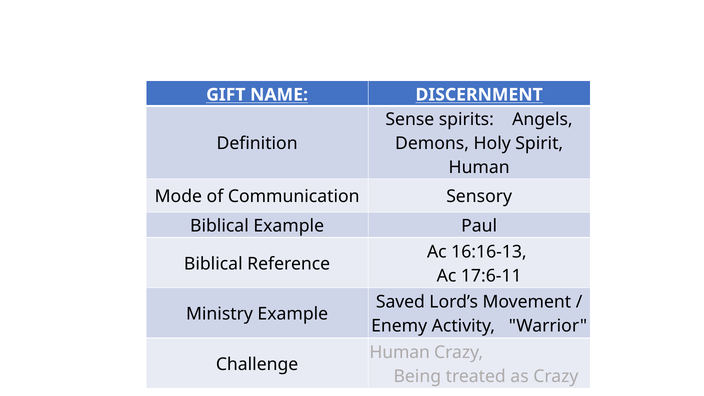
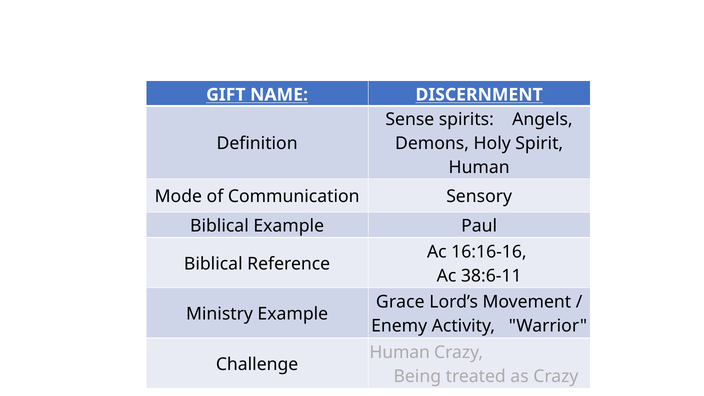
16:16-13: 16:16-13 -> 16:16-16 (489, 252)
17:6-11: 17:6-11 -> 38:6-11 (491, 276)
Saved: Saved -> Grace (400, 302)
